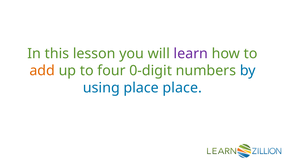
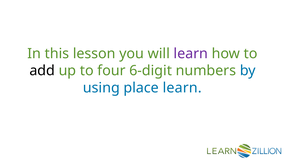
add colour: orange -> black (42, 71)
0-digit: 0-digit -> 6-digit (151, 71)
place place: place -> learn (182, 88)
